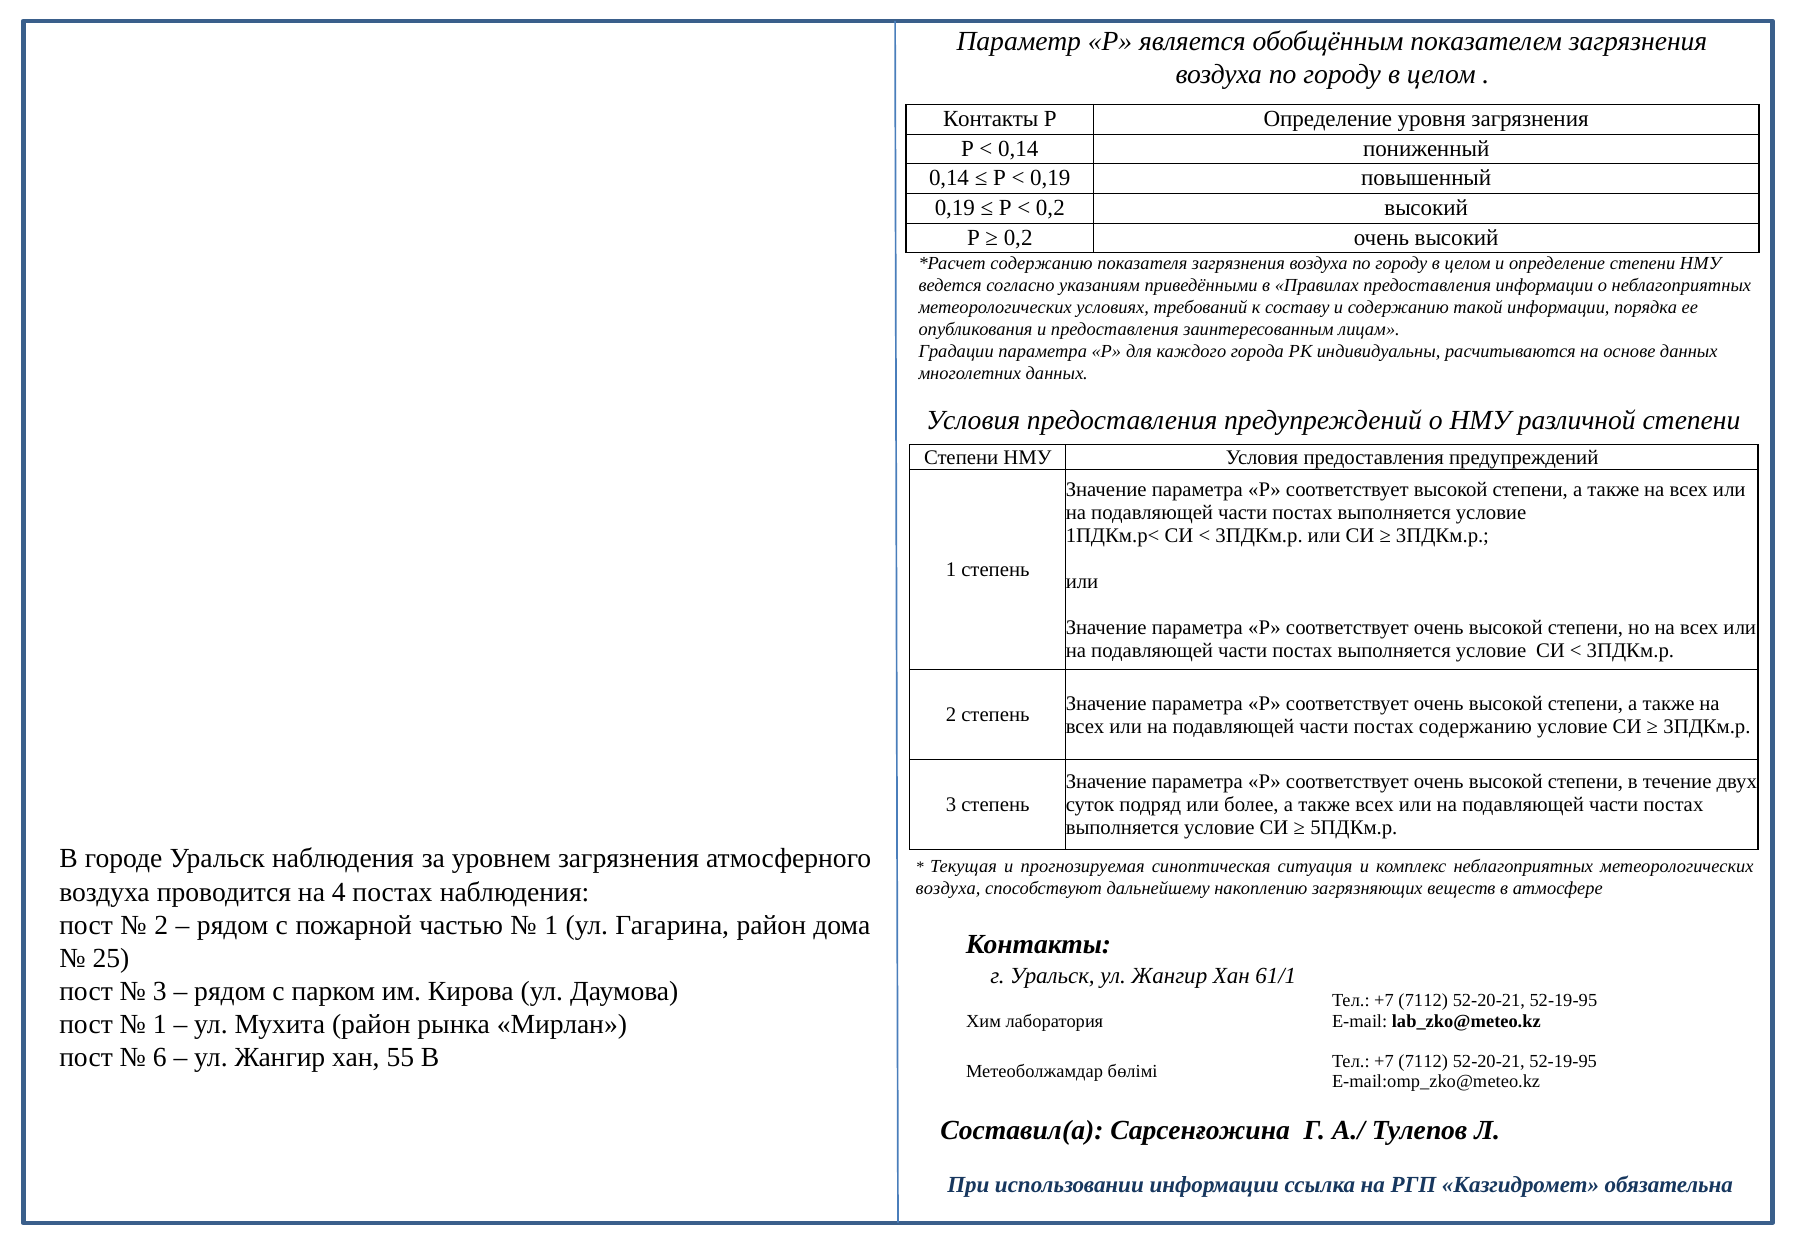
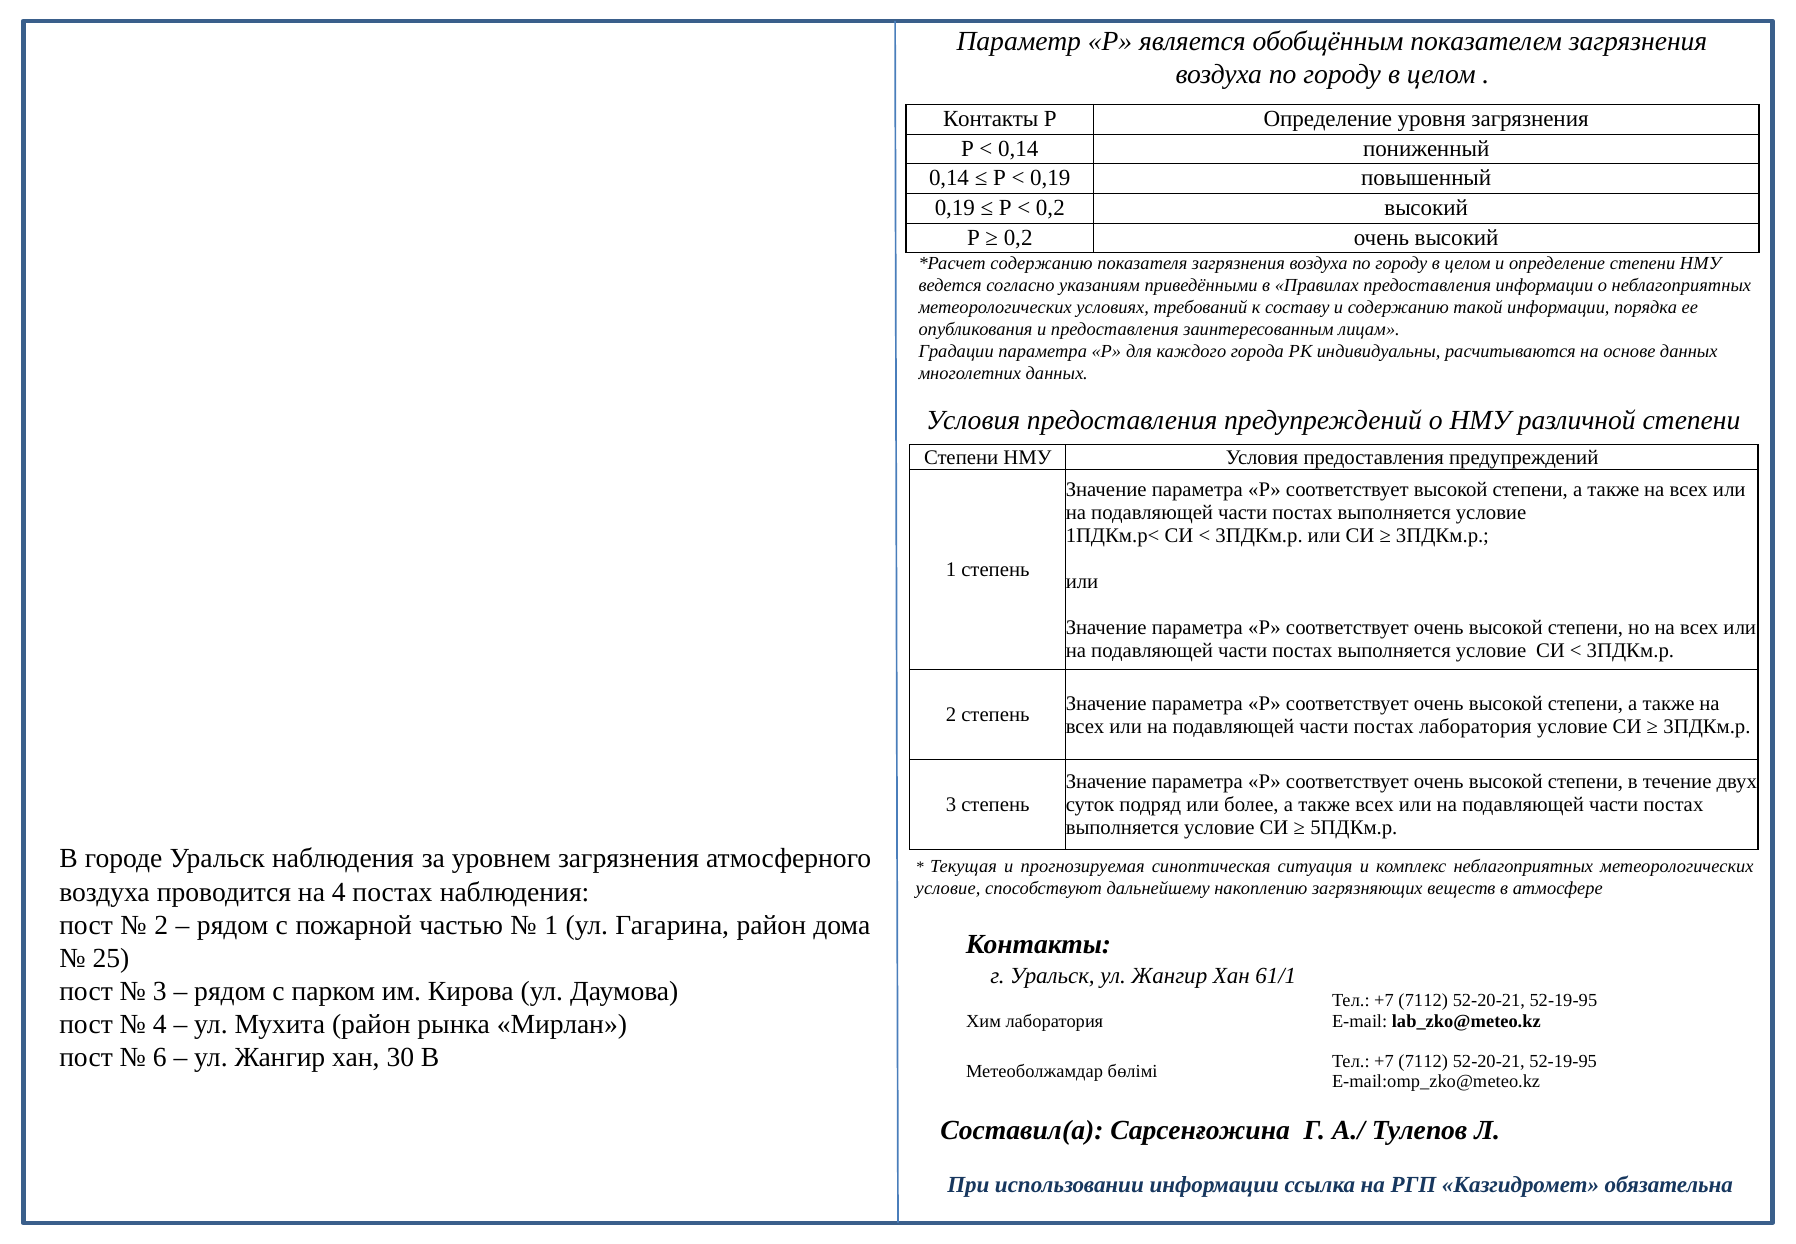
постах содержанию: содержанию -> лаборатория (1475, 726)
воздуха: воздуха -> условие (948, 888)
1: 1 -> 4 (160, 1024)
55: 55 -> 30 (400, 1057)
